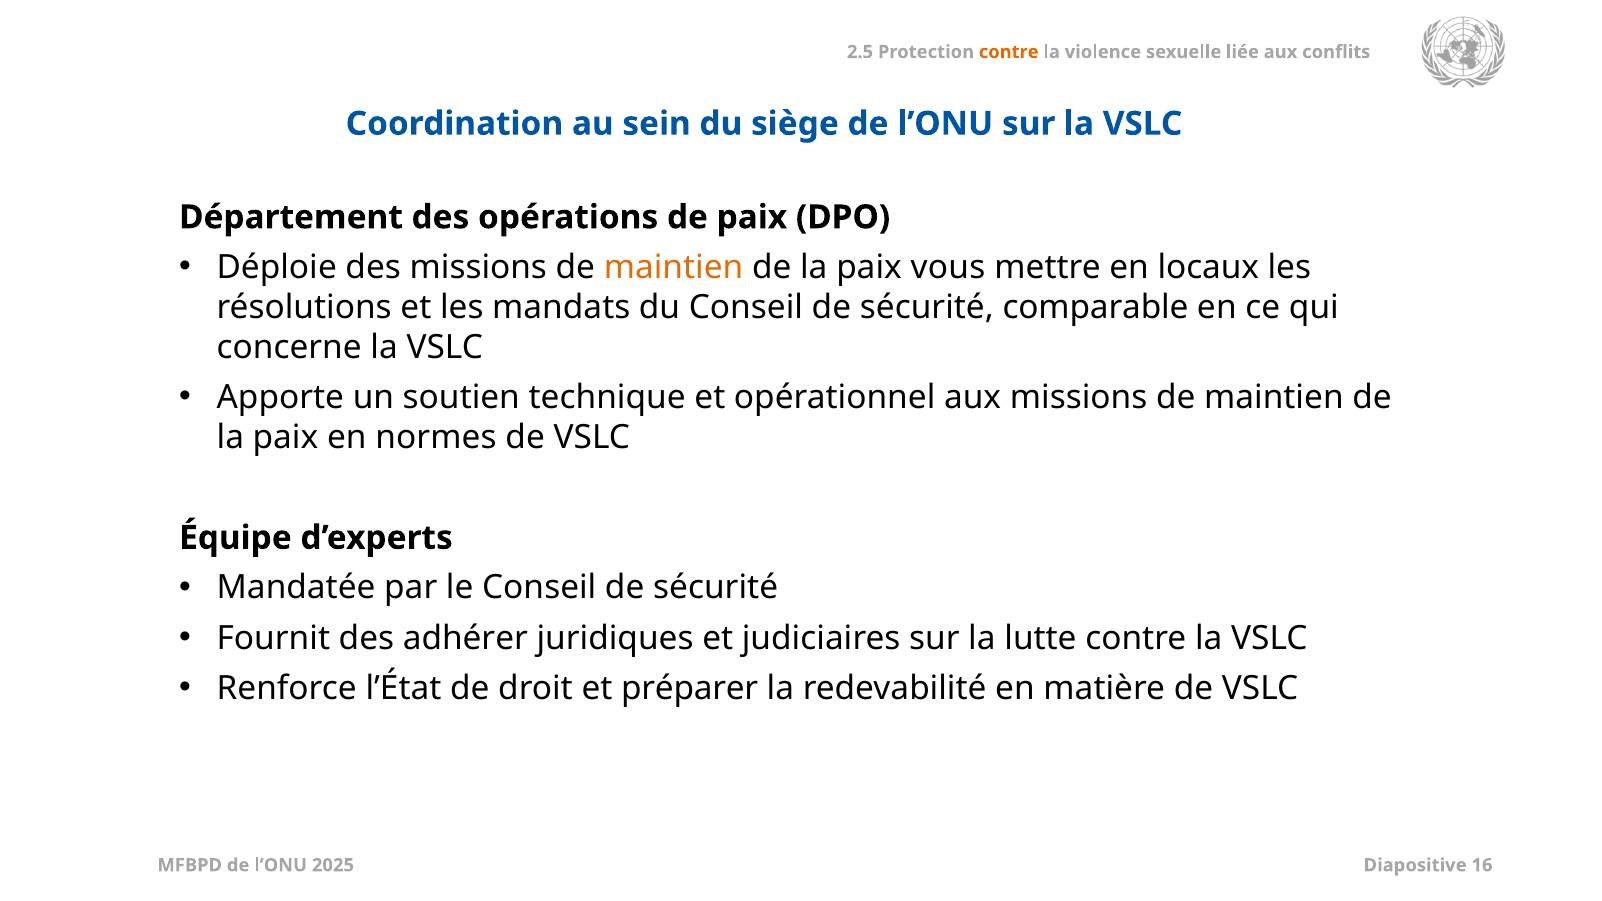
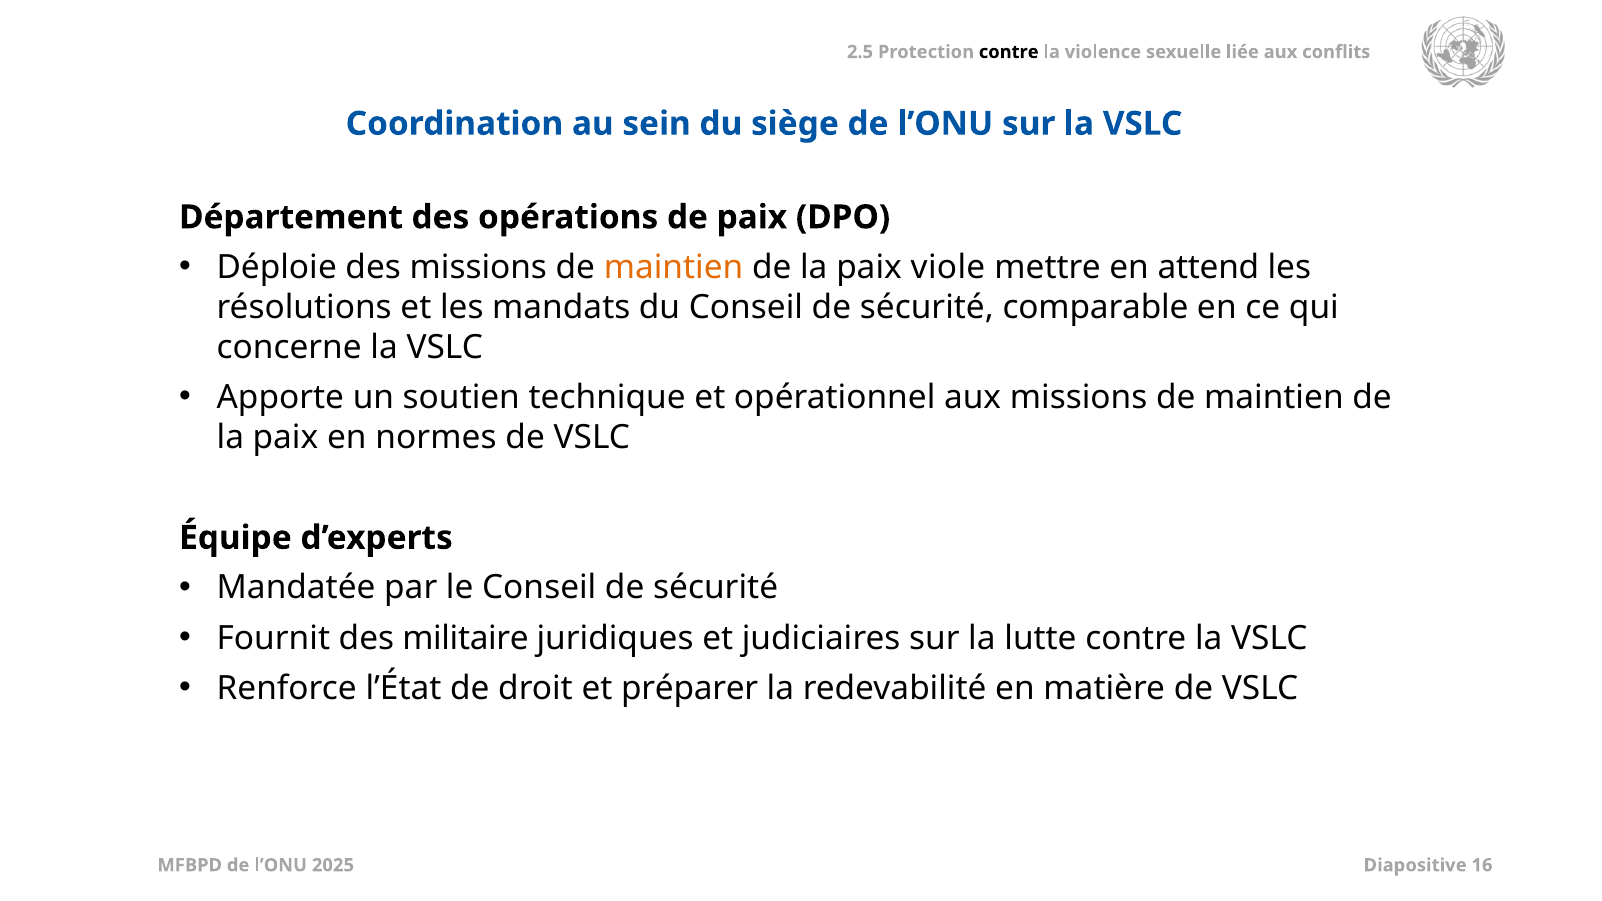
contre colour: orange -> black (1009, 52)
vous: vous -> viole (948, 267)
locaux: locaux -> attend (1208, 267)
adhérer: adhérer -> militaire (466, 638)
